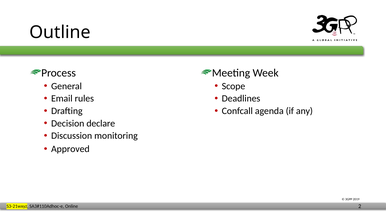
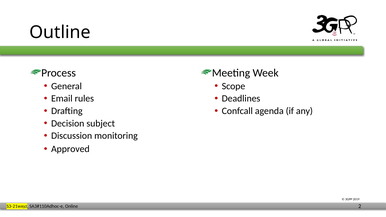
declare: declare -> subject (101, 123)
